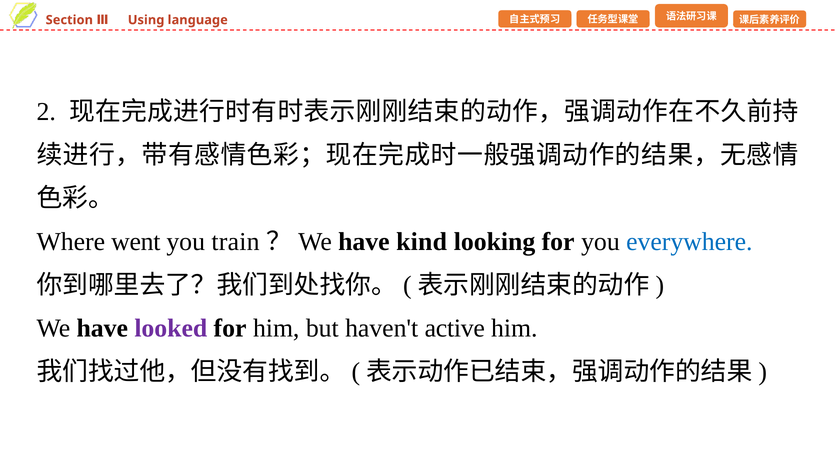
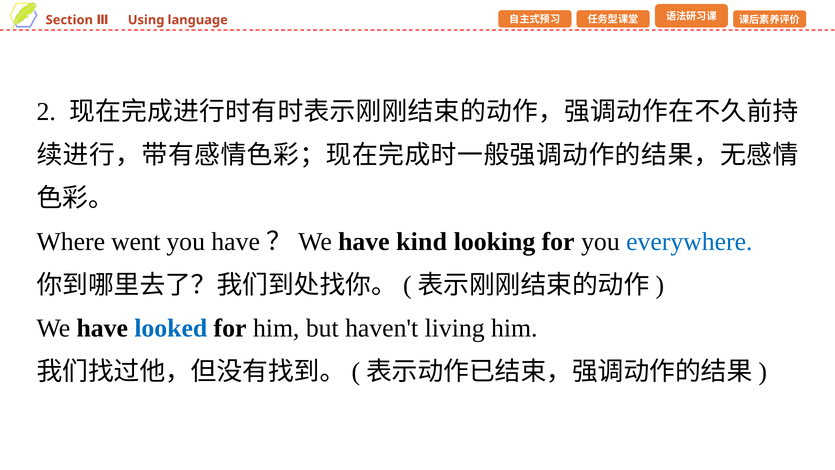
you train: train -> have (236, 241)
looked colour: purple -> blue (171, 328)
active: active -> living (455, 328)
